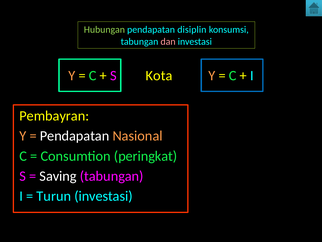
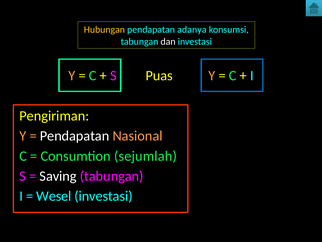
Hubungan colour: light green -> yellow (104, 30)
disiplin: disiplin -> adanya (192, 30)
dan colour: pink -> white (168, 41)
Kota: Kota -> Puas (159, 76)
Pembayran: Pembayran -> Pengiriman (54, 116)
peringkat: peringkat -> sejumlah (146, 156)
Turun: Turun -> Wesel (54, 196)
